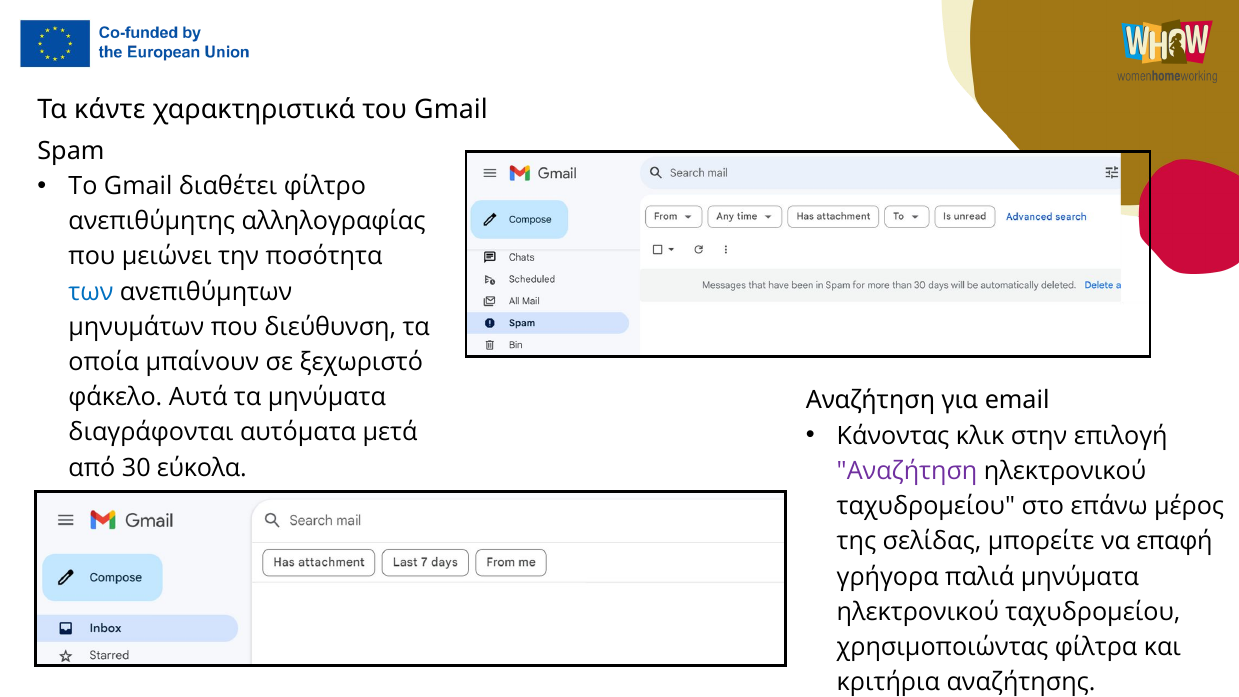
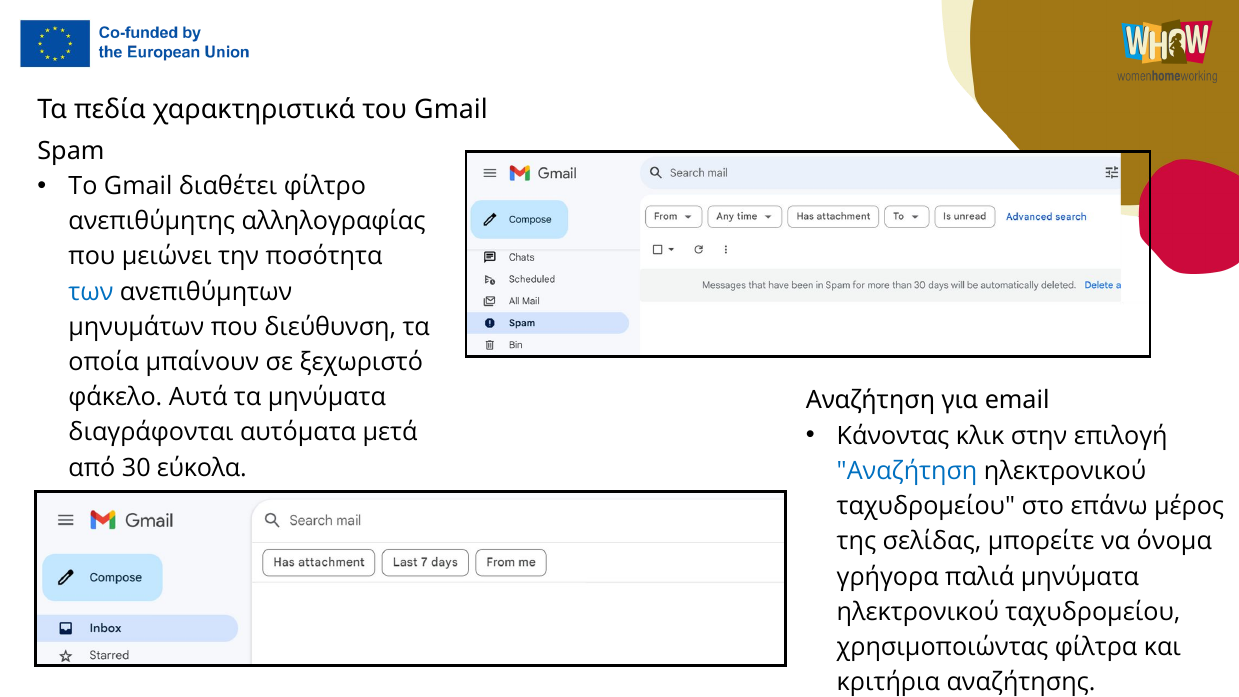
κάντε: κάντε -> πεδία (110, 110)
Αναζήτηση colour: purple -> blue (907, 471)
επαφή: επαφή -> όνομα (1174, 541)
